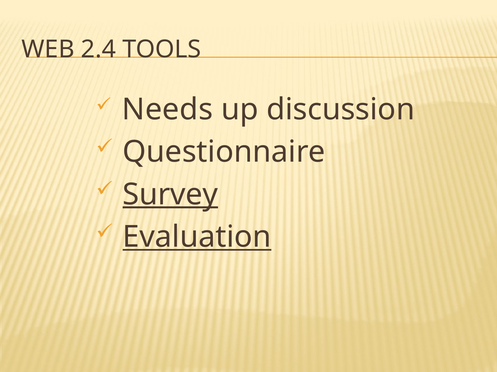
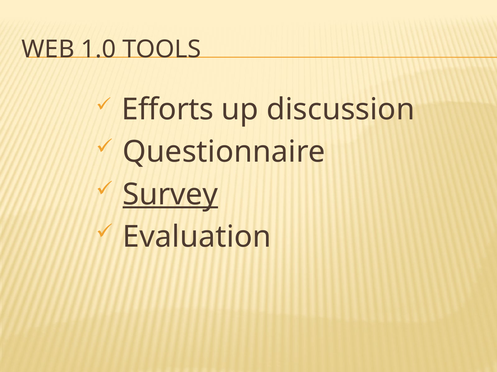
2.4: 2.4 -> 1.0 (98, 49)
Needs: Needs -> Efforts (168, 110)
Evaluation underline: present -> none (197, 237)
